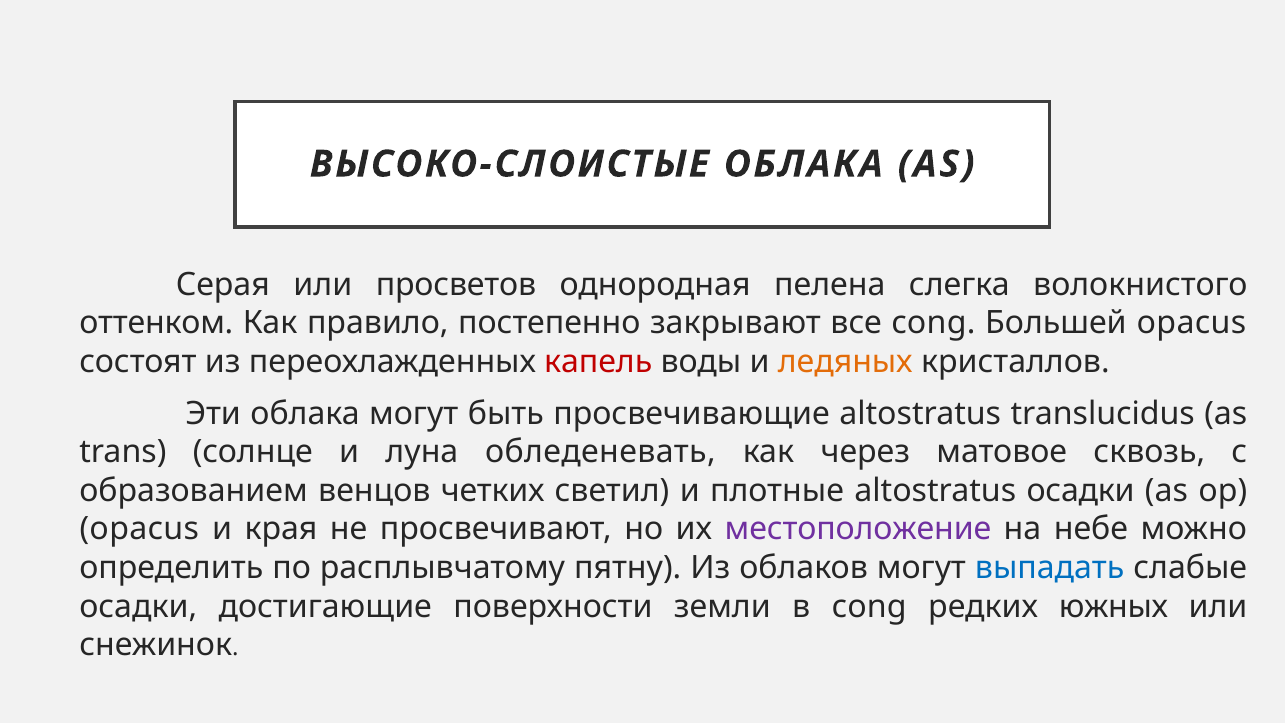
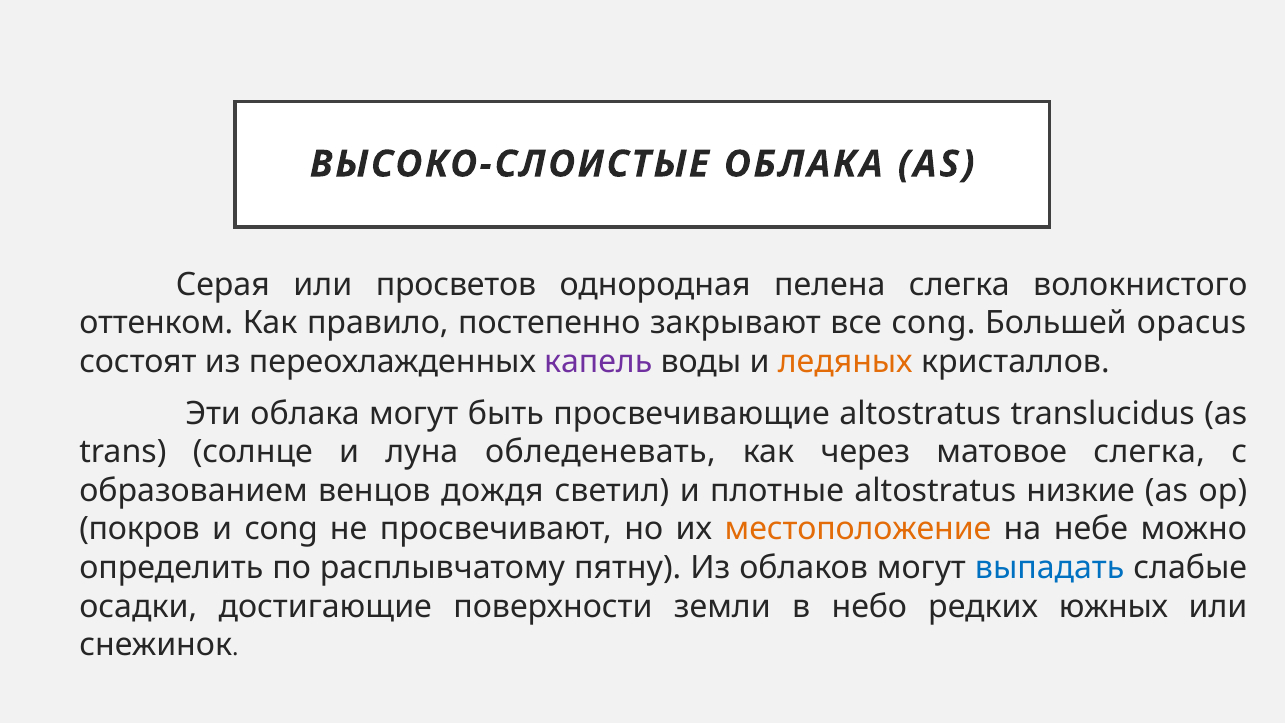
капель colour: red -> purple (598, 362)
матовое сквозь: сквозь -> слегка (1149, 452)
четких: четких -> дождя (492, 491)
altostratus осадки: осадки -> низкие (1081, 491)
opacus: opacus -> покров (140, 529)
и края: края -> cong (281, 529)
местоположение colour: purple -> orange (858, 529)
в cong: cong -> небо (869, 606)
